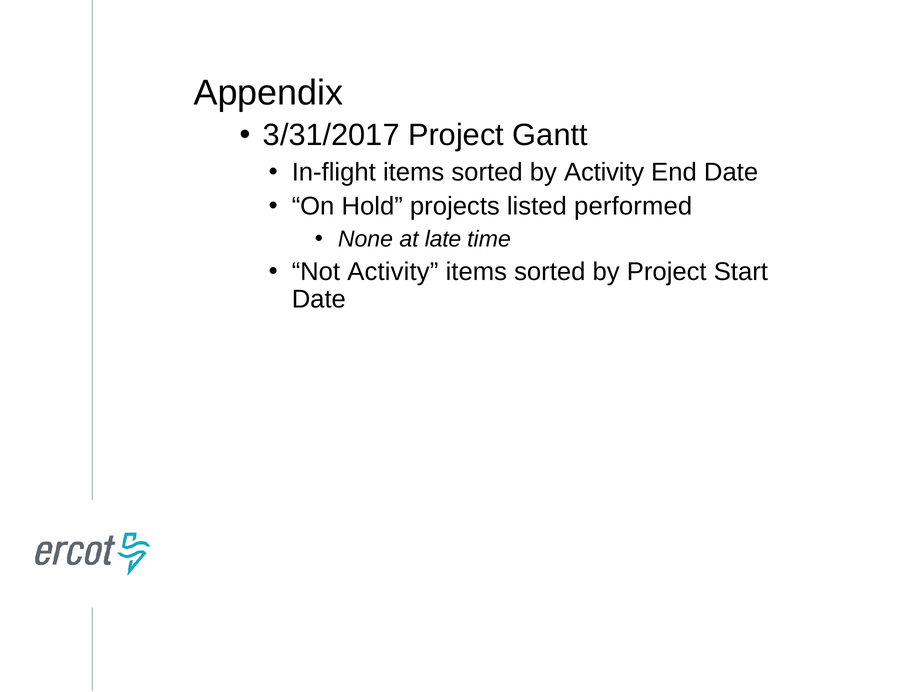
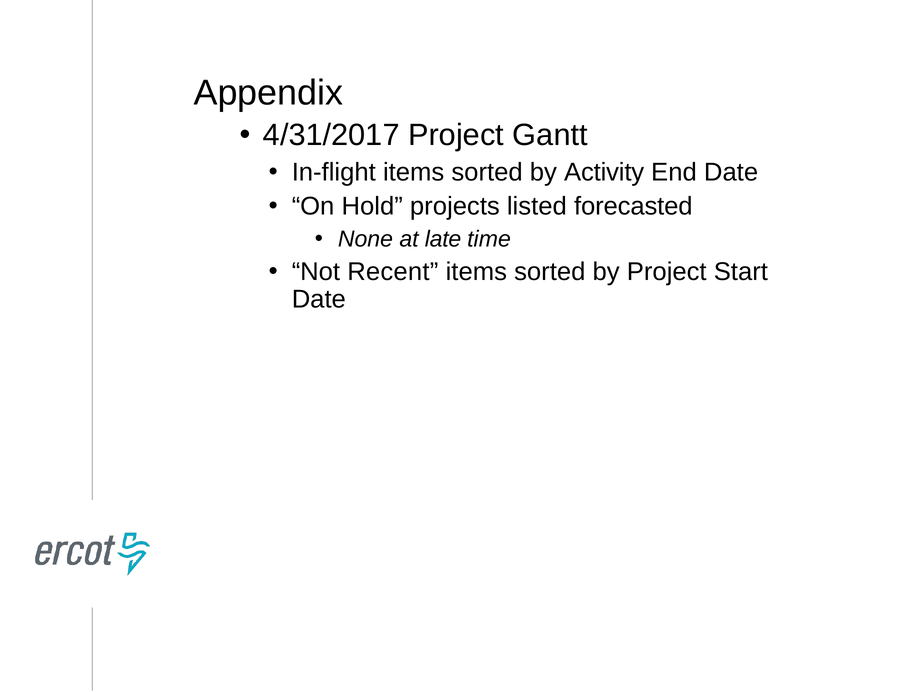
3/31/2017: 3/31/2017 -> 4/31/2017 (331, 135)
performed: performed -> forecasted (633, 206)
Not Activity: Activity -> Recent (393, 272)
